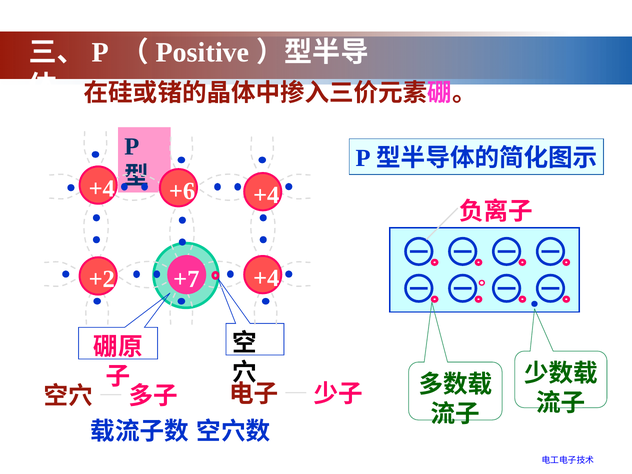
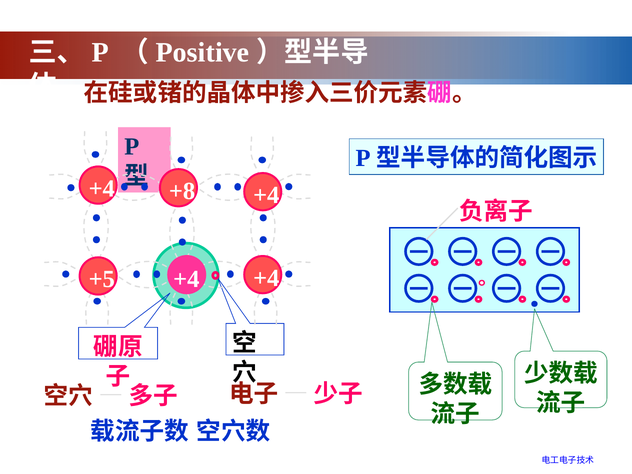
+6: +6 -> +8 (182, 191)
+2: +2 -> +5 (102, 279)
+7: +7 -> +4 (186, 279)
